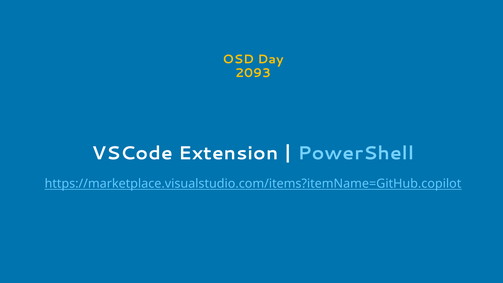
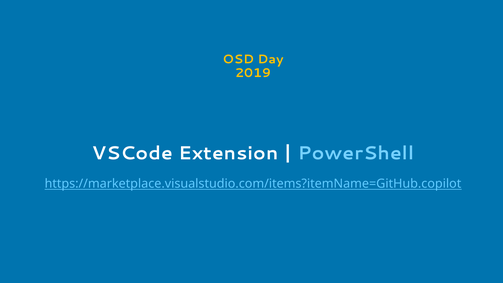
2093: 2093 -> 2019 (253, 73)
